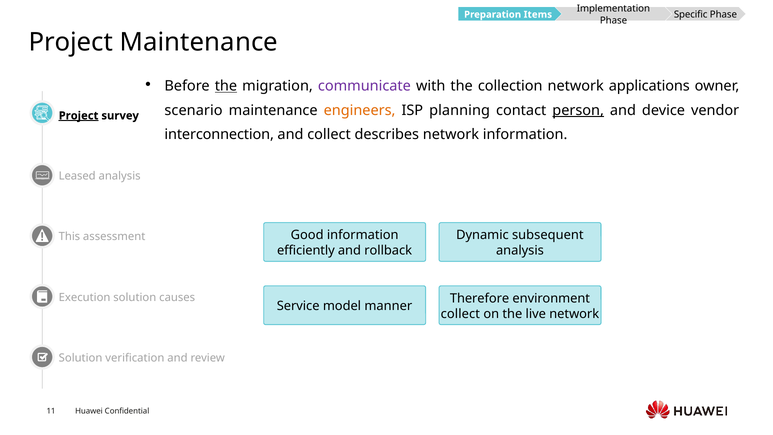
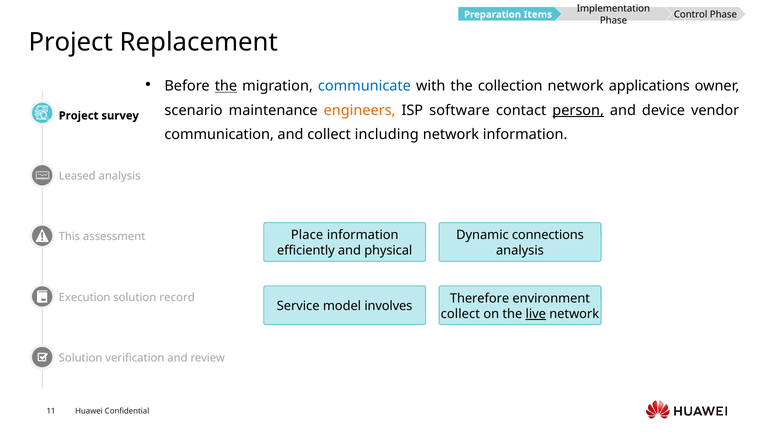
Specific: Specific -> Control (691, 15)
Project Maintenance: Maintenance -> Replacement (199, 42)
communicate colour: purple -> blue (364, 86)
planning: planning -> software (460, 110)
Project underline: present -> none (79, 116)
interconnection: interconnection -> communication (219, 135)
describes: describes -> including (387, 135)
Good: Good -> Place (307, 235)
subsequent: subsequent -> connections (548, 235)
rollback: rollback -> physical (388, 250)
causes: causes -> record (177, 297)
manner: manner -> involves (388, 306)
live underline: none -> present (536, 314)
